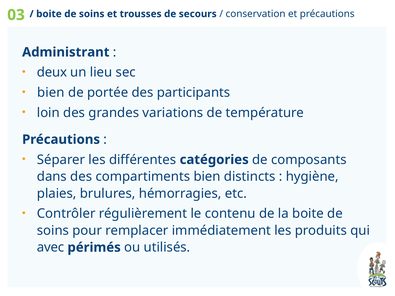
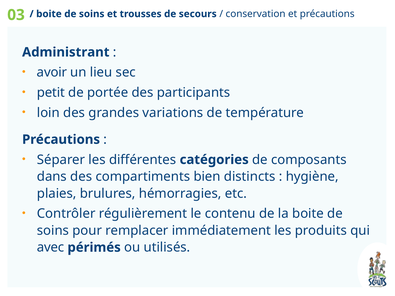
deux: deux -> avoir (52, 72)
bien: bien -> petit (51, 93)
